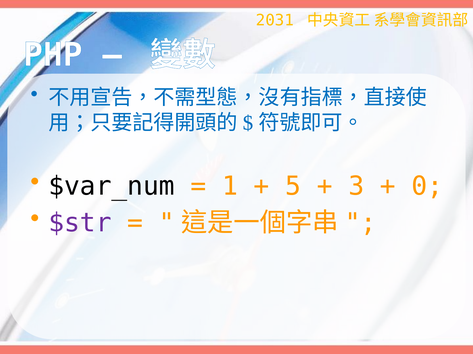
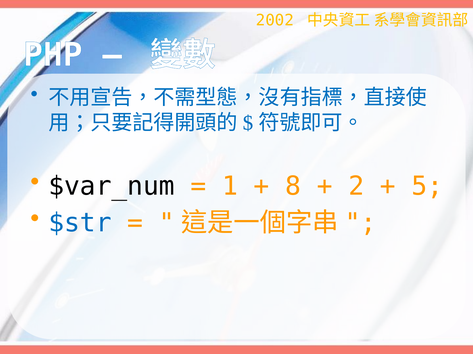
2031: 2031 -> 2002 (275, 20)
5: 5 -> 8 (293, 186)
3: 3 -> 2 (356, 186)
0: 0 -> 5 (427, 186)
$str colour: purple -> blue (80, 223)
